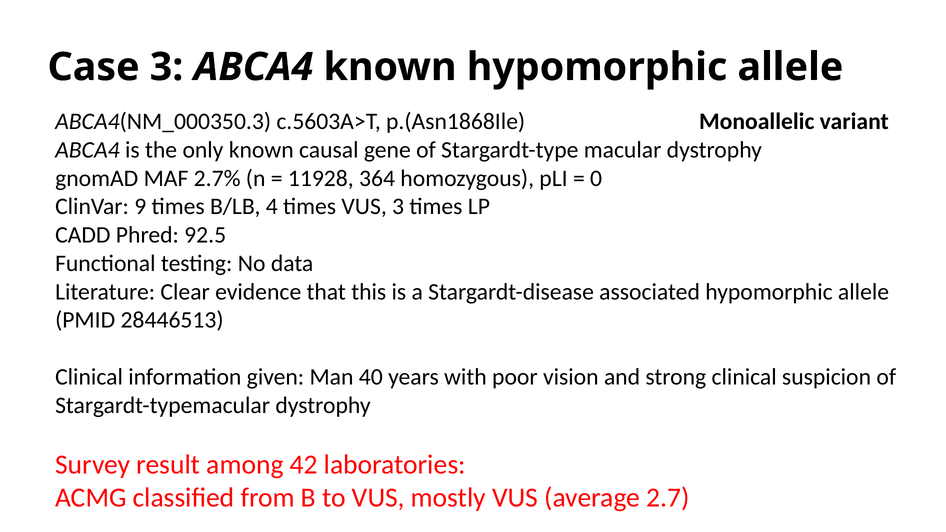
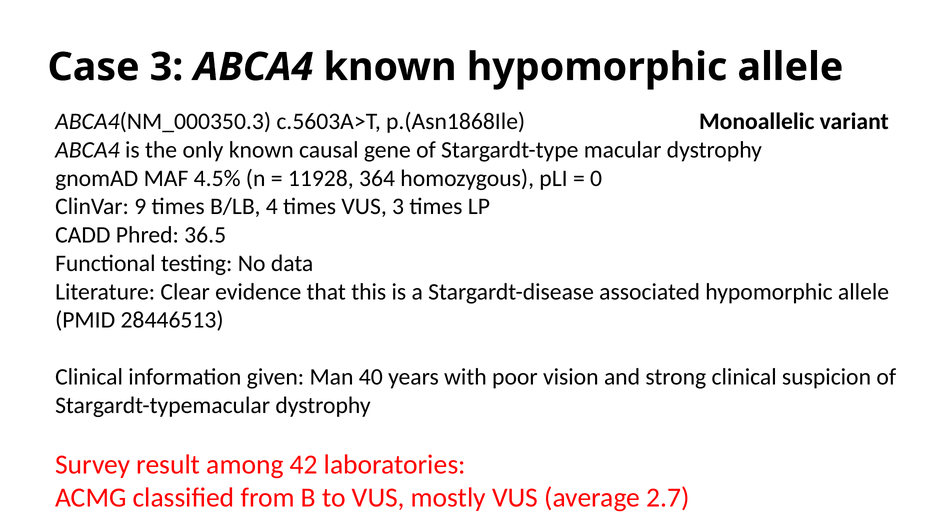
2.7%: 2.7% -> 4.5% (217, 178)
92.5: 92.5 -> 36.5 (205, 235)
